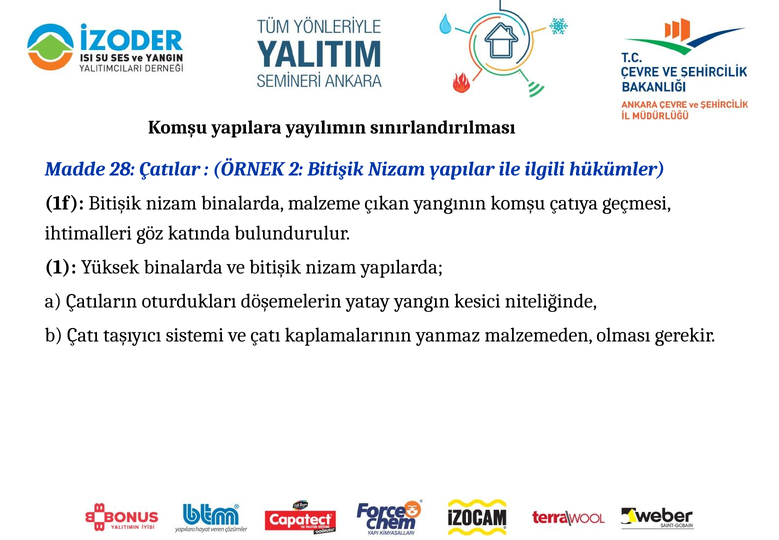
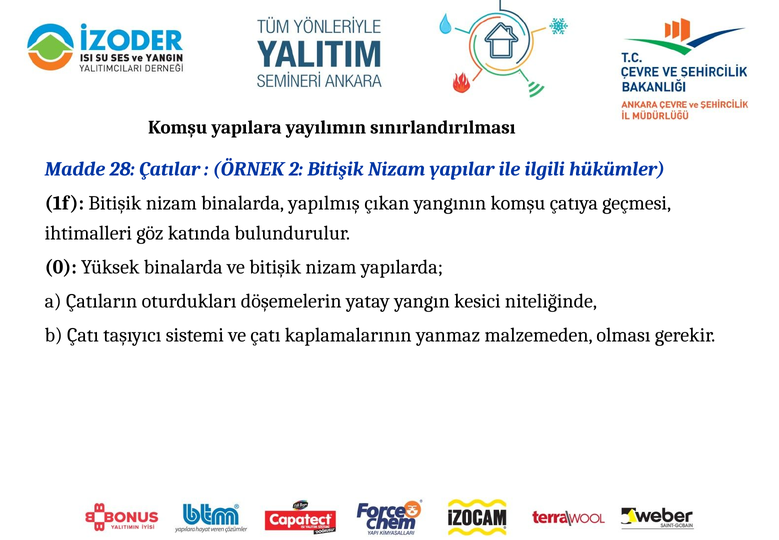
malzeme: malzeme -> yapılmış (324, 203)
1: 1 -> 0 (61, 267)
